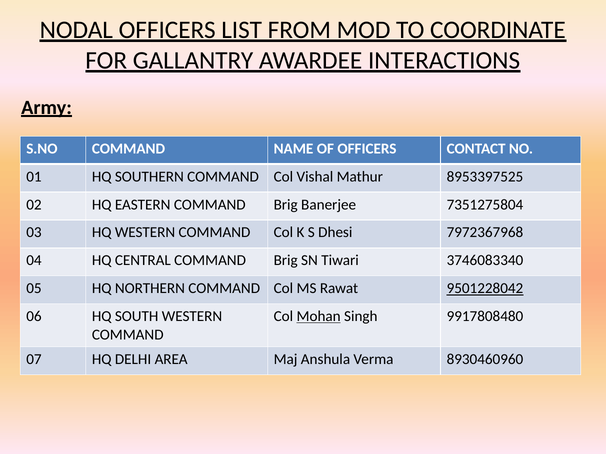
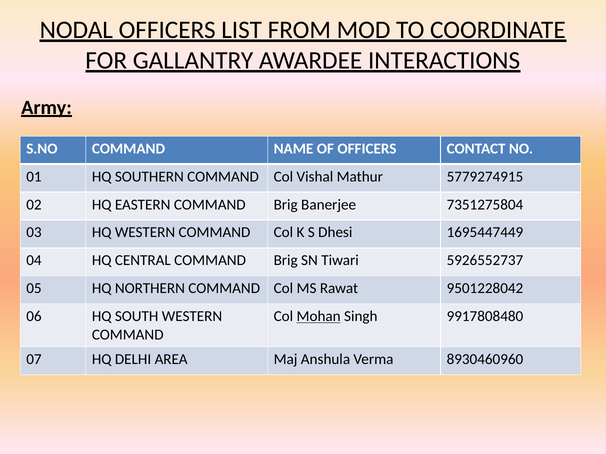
8953397525: 8953397525 -> 5779274915 (485, 177)
7972367968: 7972367968 -> 1695447449 (485, 233)
3746083340: 3746083340 -> 5926552737 (485, 261)
9501228042 underline: present -> none (485, 289)
